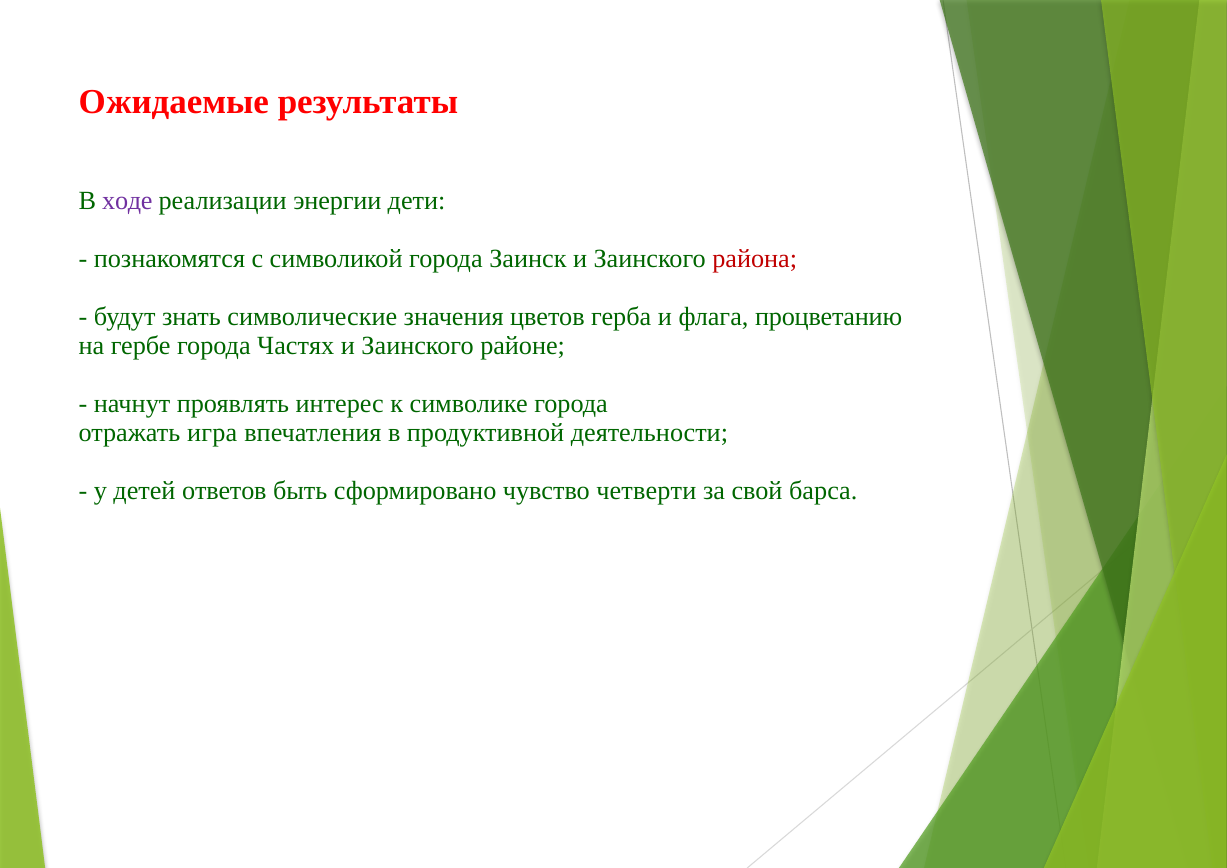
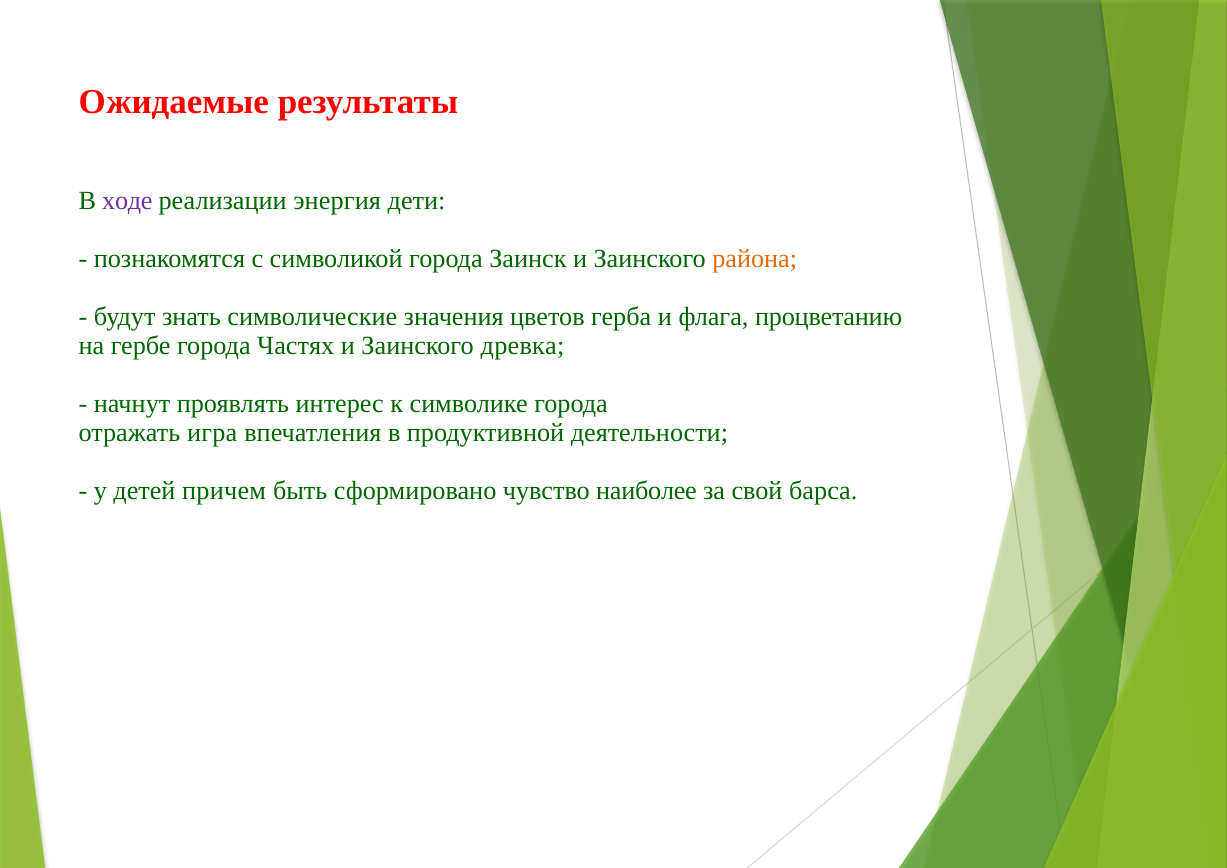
энергии: энергии -> энергия (337, 200)
района colour: red -> orange (755, 258)
районе: районе -> древка (522, 346)
ответов: ответов -> причем (224, 491)
четверти: четверти -> наиболее (646, 491)
